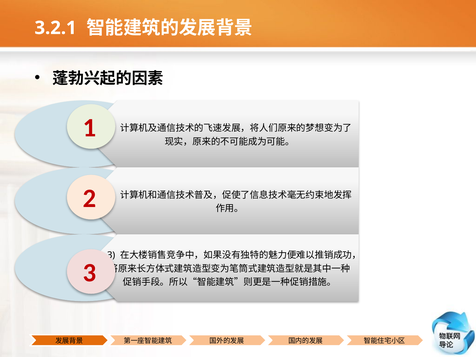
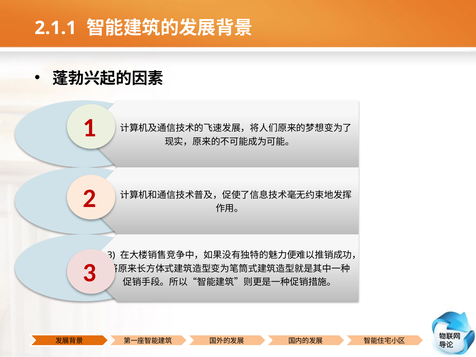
3.2.1: 3.2.1 -> 2.1.1 (56, 28)
